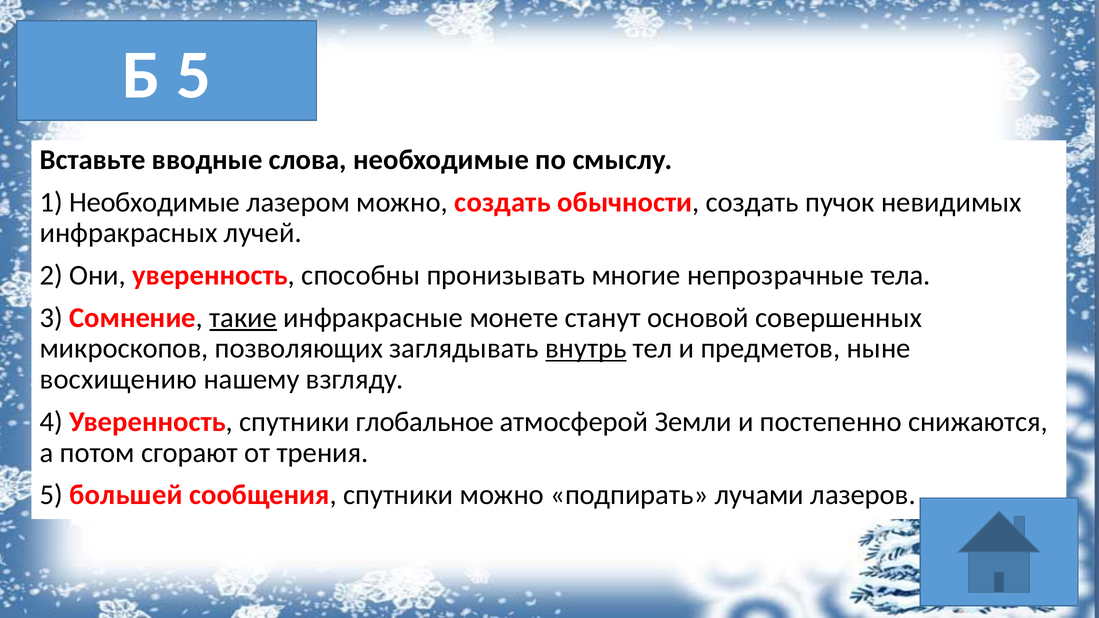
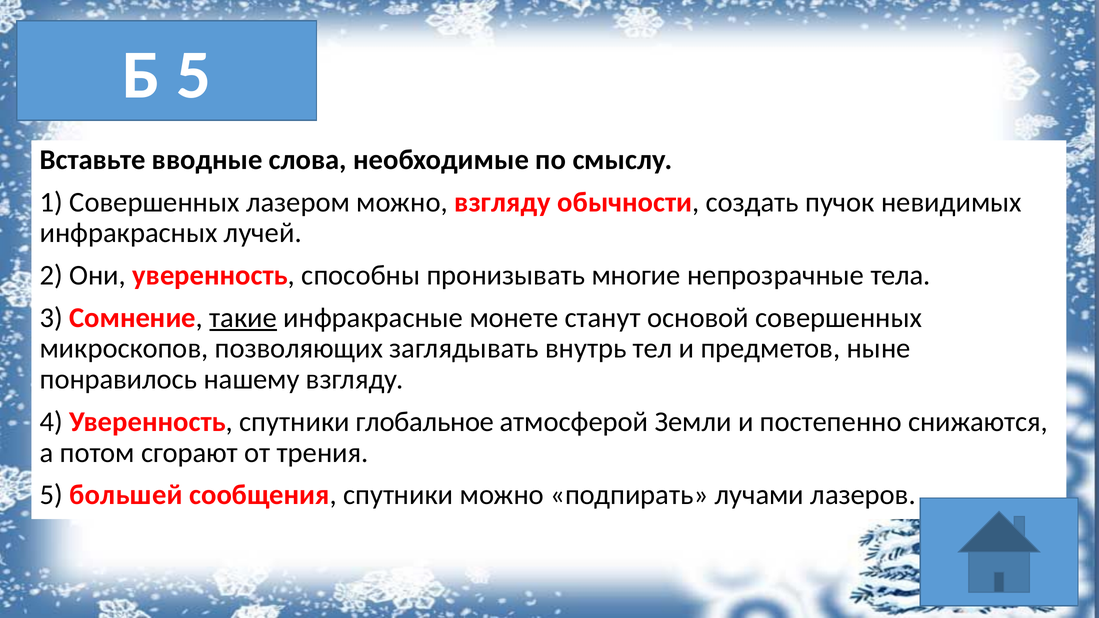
1 Необходимые: Необходимые -> Совершенных (154, 202)
можно создать: создать -> взгляду (503, 202)
внутрь underline: present -> none (586, 349)
восхищению: восхищению -> понравилось (118, 380)
